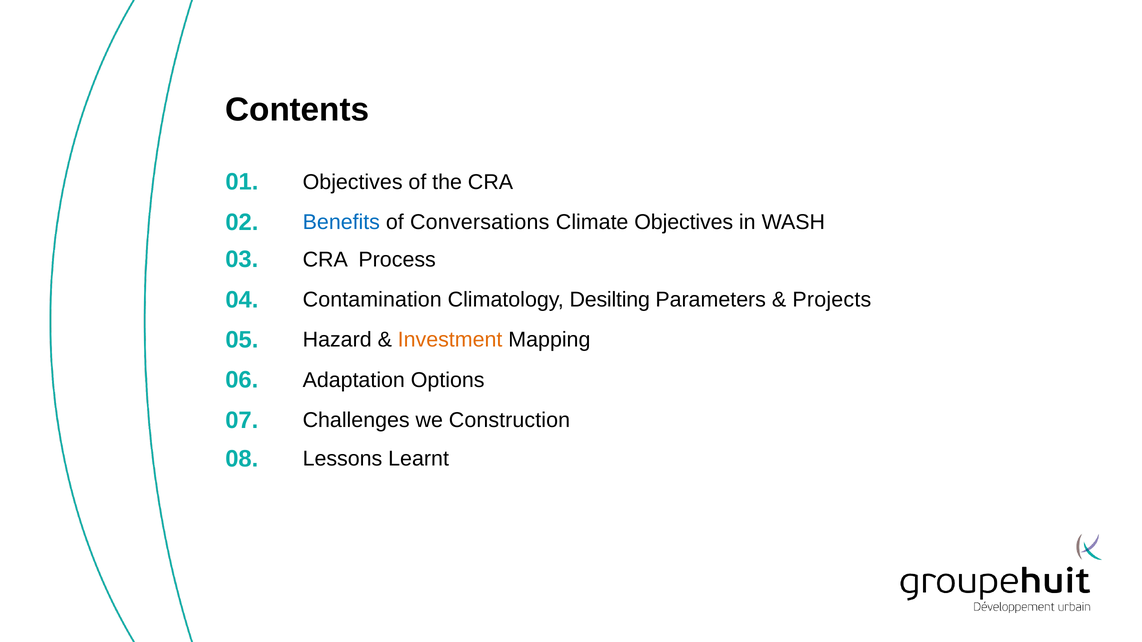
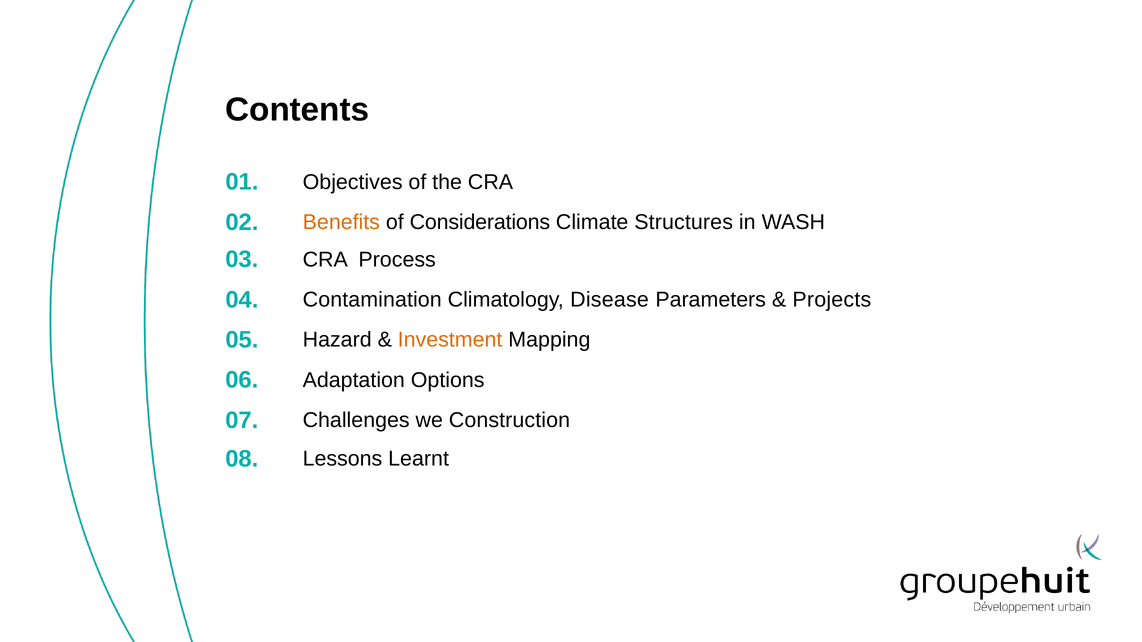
Benefits colour: blue -> orange (341, 222)
Conversations: Conversations -> Considerations (480, 222)
Climate Objectives: Objectives -> Structures (684, 222)
Desilting: Desilting -> Disease (610, 300)
